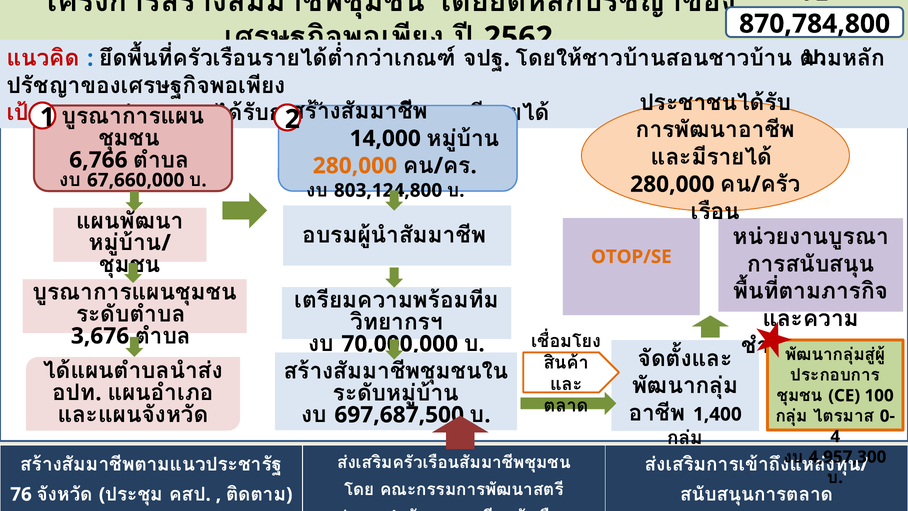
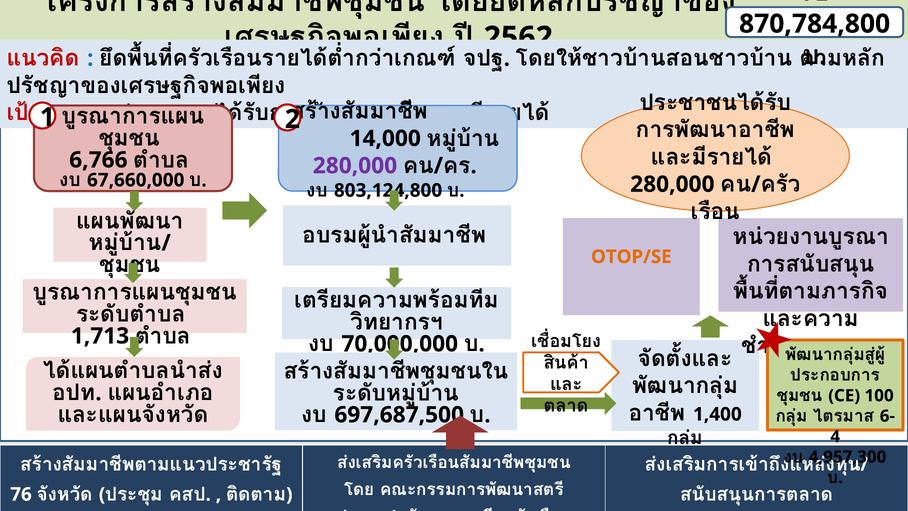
280,000 colour: orange -> purple (355, 166)
3,676: 3,676 -> 1,713 (100, 336)
0-: 0- -> 6- (887, 416)
